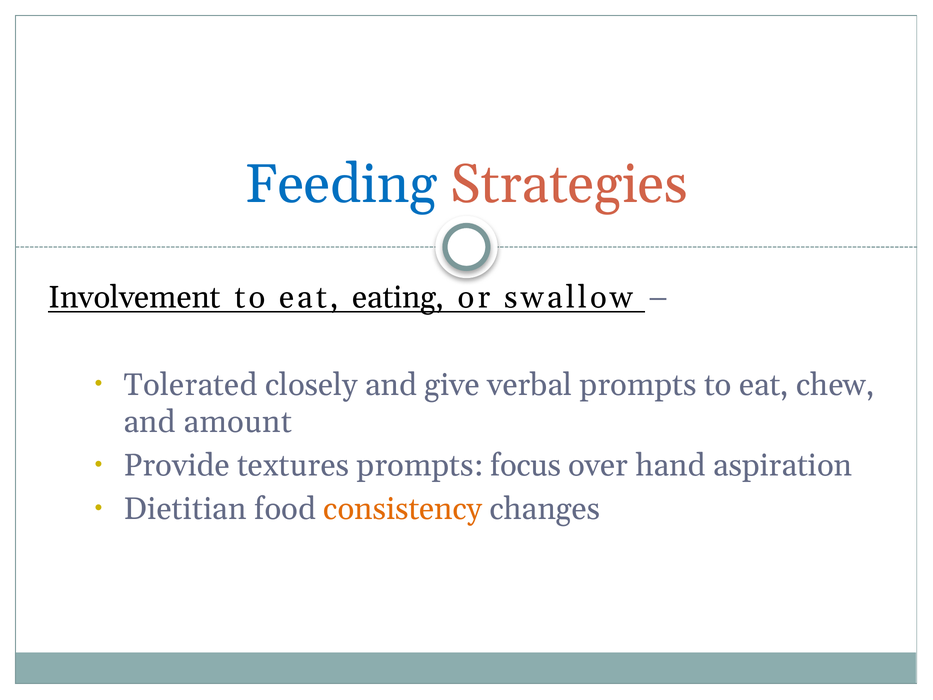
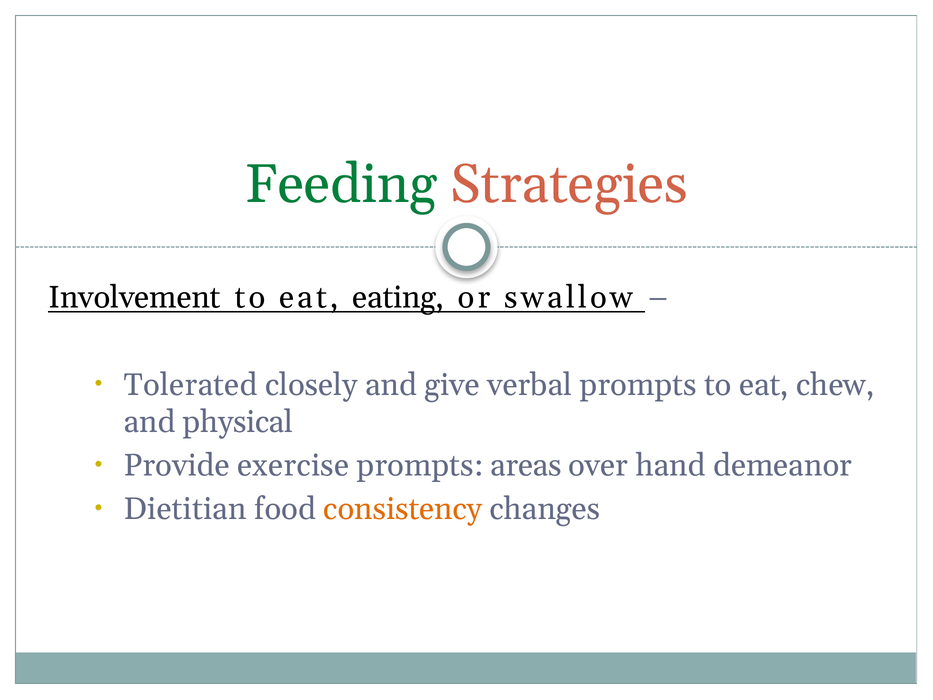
Feeding colour: blue -> green (341, 184)
amount: amount -> physical (238, 422)
textures: textures -> exercise (293, 465)
focus: focus -> areas (526, 465)
aspiration: aspiration -> demeanor (783, 465)
